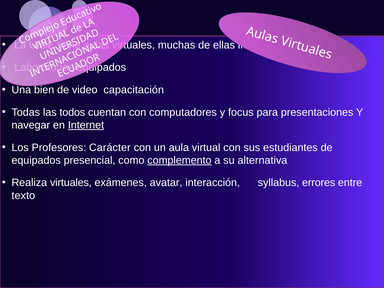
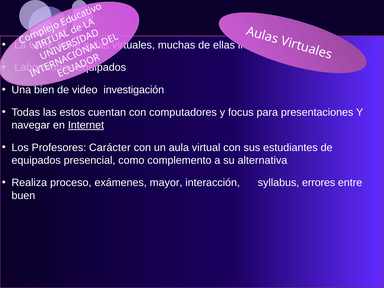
capacitación: capacitación -> investigación (134, 90)
todos: todos -> estos (72, 112)
complemento underline: present -> none (179, 160)
Realiza virtuales: virtuales -> proceso (71, 183)
avatar: avatar -> mayor (166, 183)
texto: texto -> buen (23, 196)
